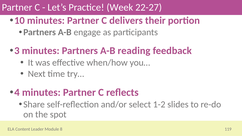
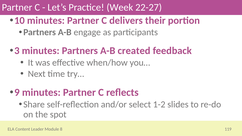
reading: reading -> created (134, 51)
4: 4 -> 9 (17, 92)
